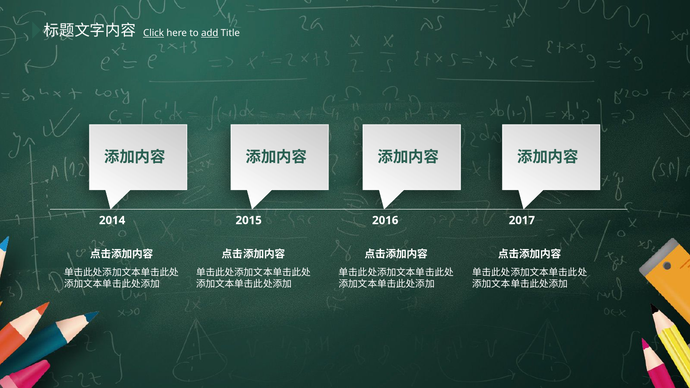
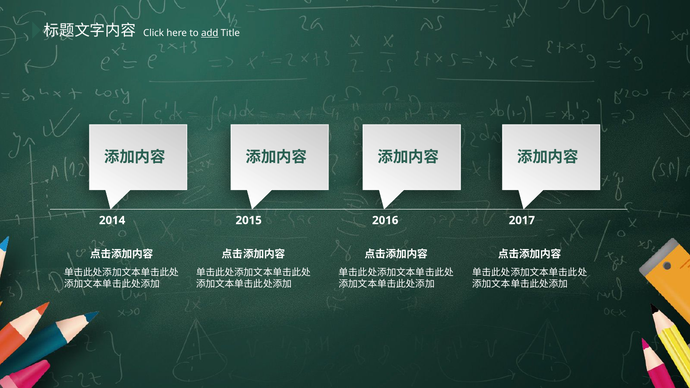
Click underline: present -> none (154, 33)
